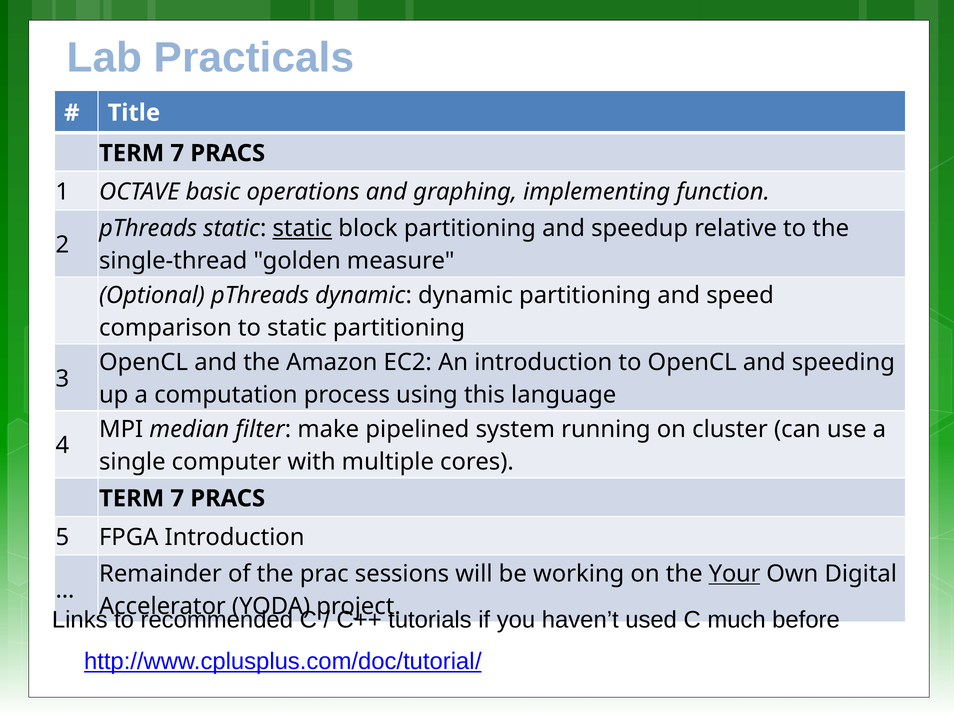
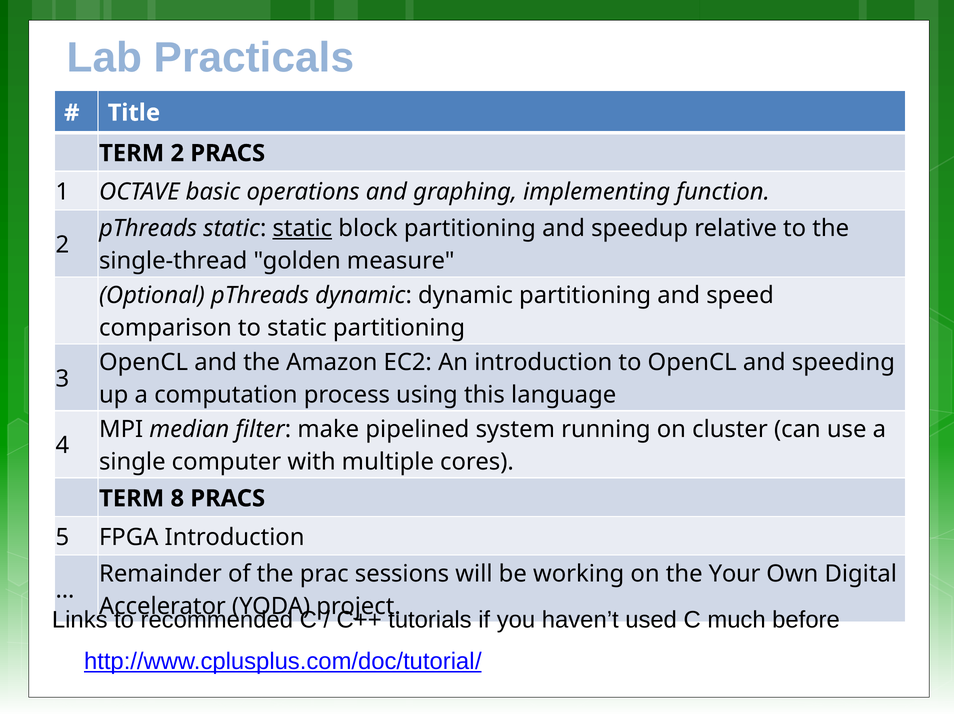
7: 7 -> 2 (177, 153)
7: 7 -> 8 (177, 498)
Your underline: present -> none (735, 573)
